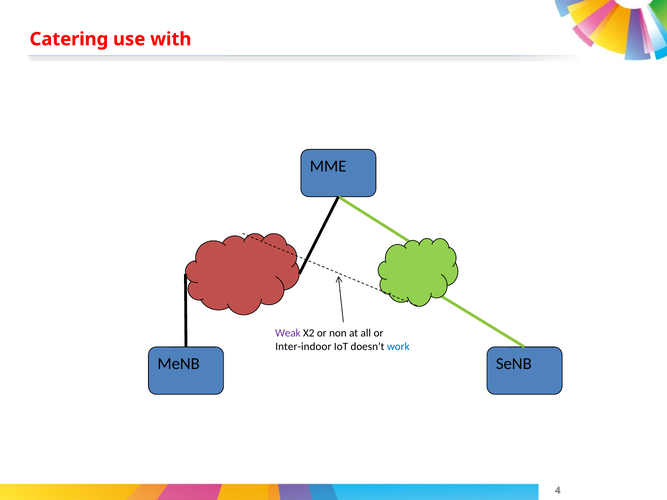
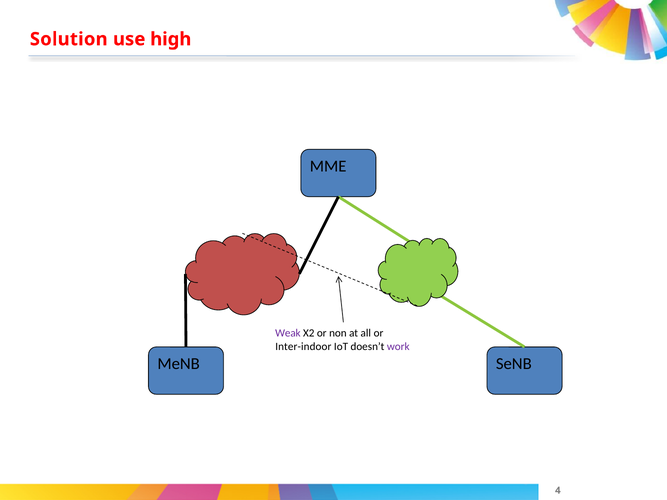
Catering: Catering -> Solution (69, 39)
with: with -> high (171, 39)
work colour: blue -> purple (398, 347)
